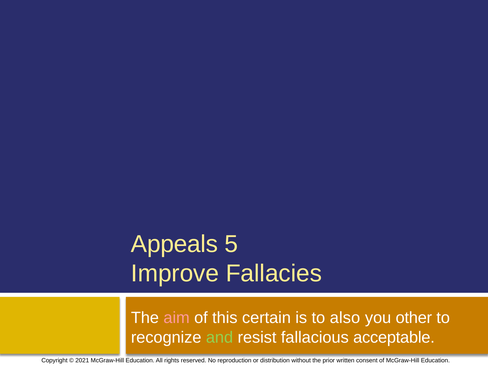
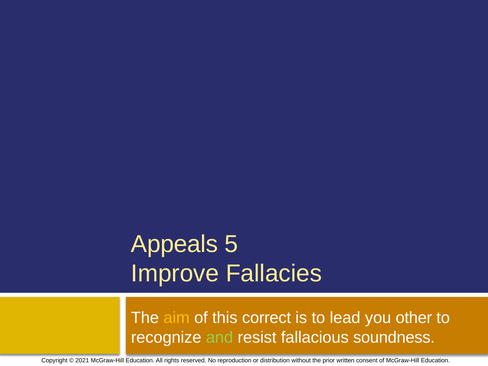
aim colour: pink -> yellow (177, 318)
certain: certain -> correct (267, 318)
also: also -> lead (345, 318)
acceptable: acceptable -> soundness (394, 337)
